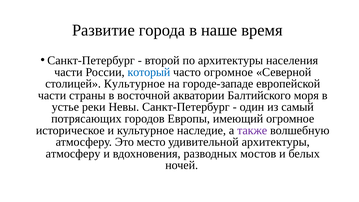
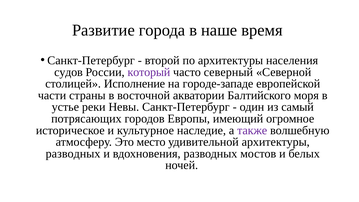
части: части -> судов (68, 72)
который colour: blue -> purple (149, 72)
часто огромное: огромное -> северный (228, 72)
столицей Культурное: Культурное -> Исполнение (134, 84)
атмосферу: атмосферу -> разводных (73, 154)
